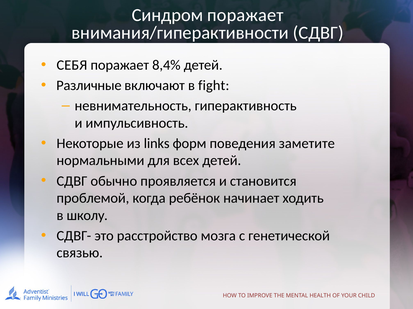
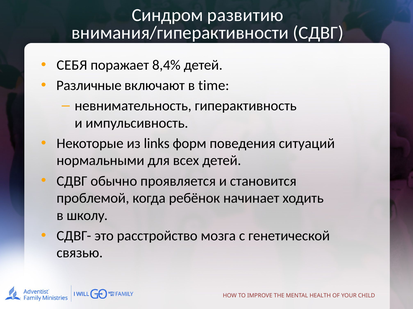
Синдром поражает: поражает -> развитию (245, 15)
fight: fight -> time (214, 86)
заметите: заметите -> ситуаций (307, 144)
